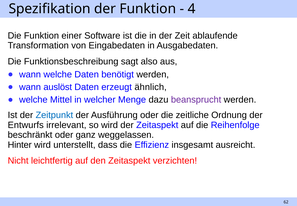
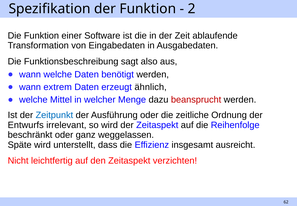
4: 4 -> 2 (192, 9)
auslöst: auslöst -> extrem (58, 87)
beansprucht colour: purple -> red (196, 100)
Hinter: Hinter -> Späte (20, 145)
